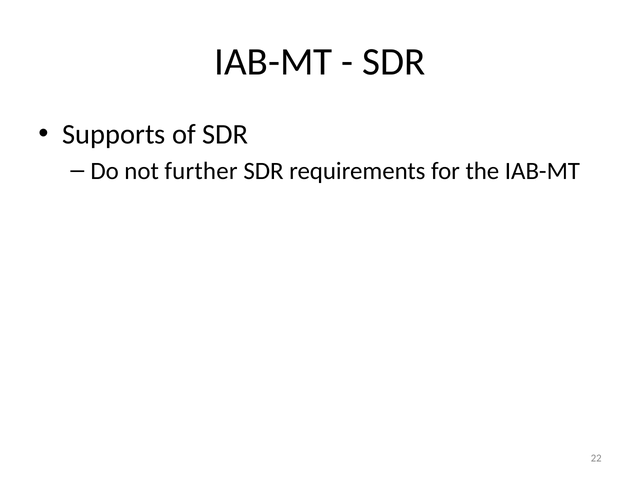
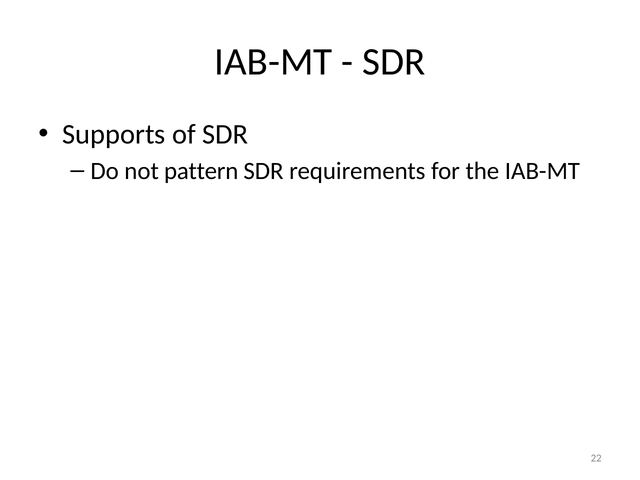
further: further -> pattern (201, 171)
